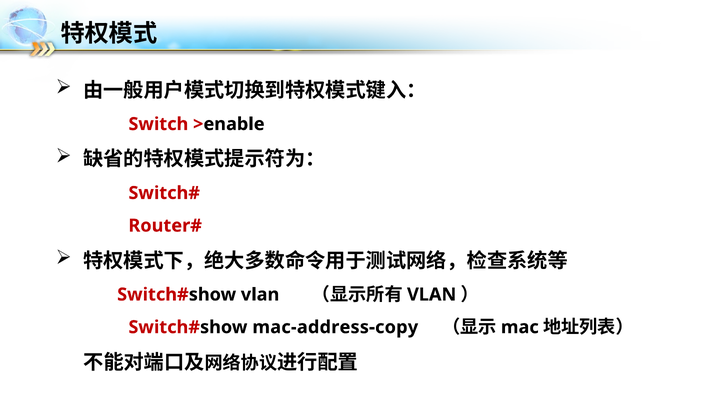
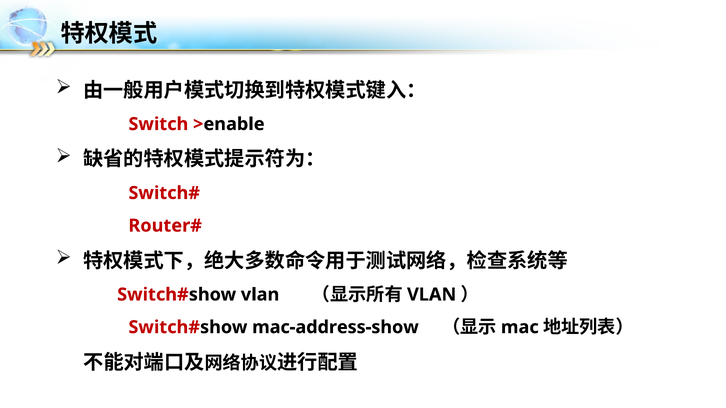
mac-address-copy: mac-address-copy -> mac-address-show (335, 328)
